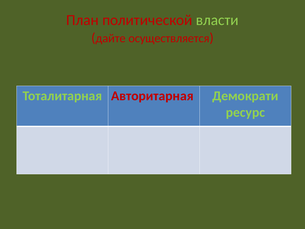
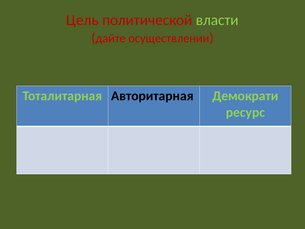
План: План -> Цель (82, 20)
осуществляется: осуществляется -> осуществлении (169, 38)
Авторитарная colour: red -> black (152, 96)
